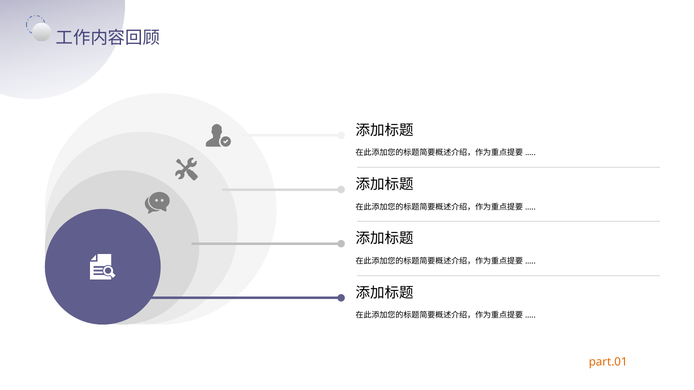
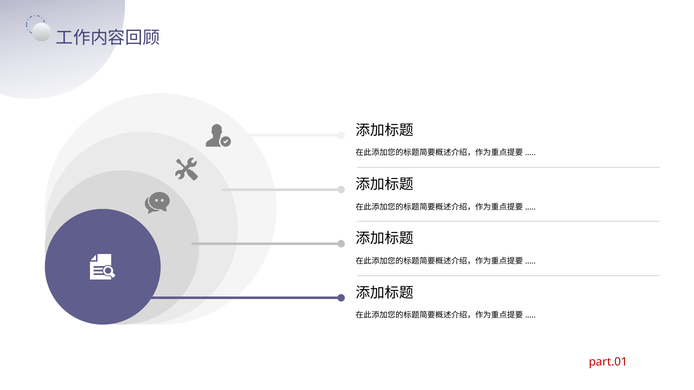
part.01 colour: orange -> red (608, 362)
